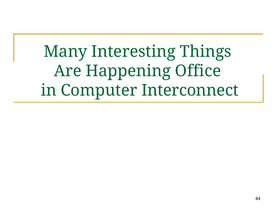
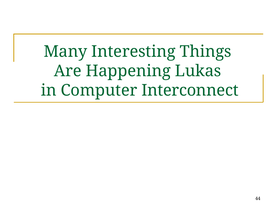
Office: Office -> Lukas (198, 71)
